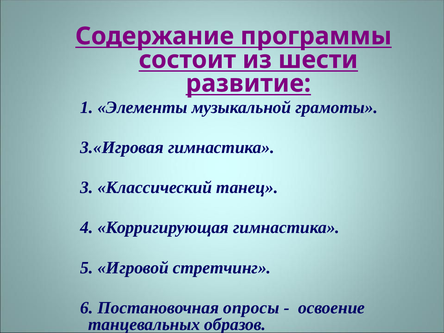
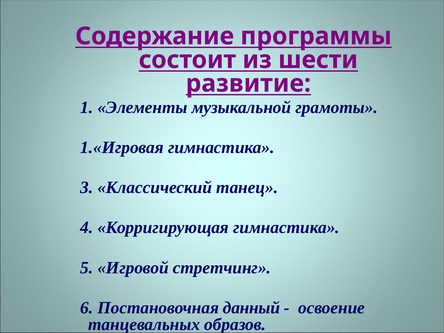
3.«Игровая: 3.«Игровая -> 1.«Игровая (122, 147)
опросы: опросы -> данный (251, 308)
